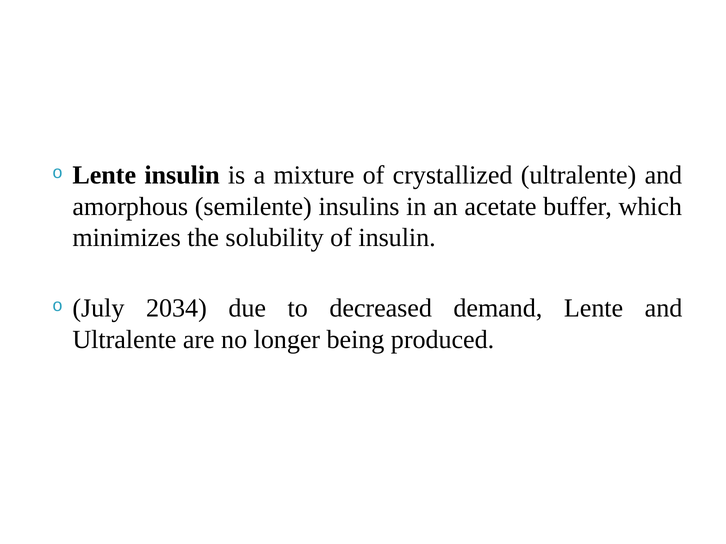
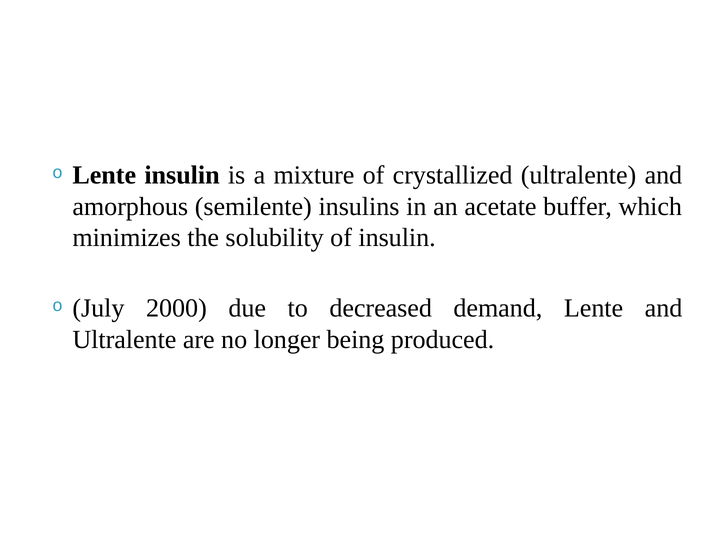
2034: 2034 -> 2000 (176, 309)
